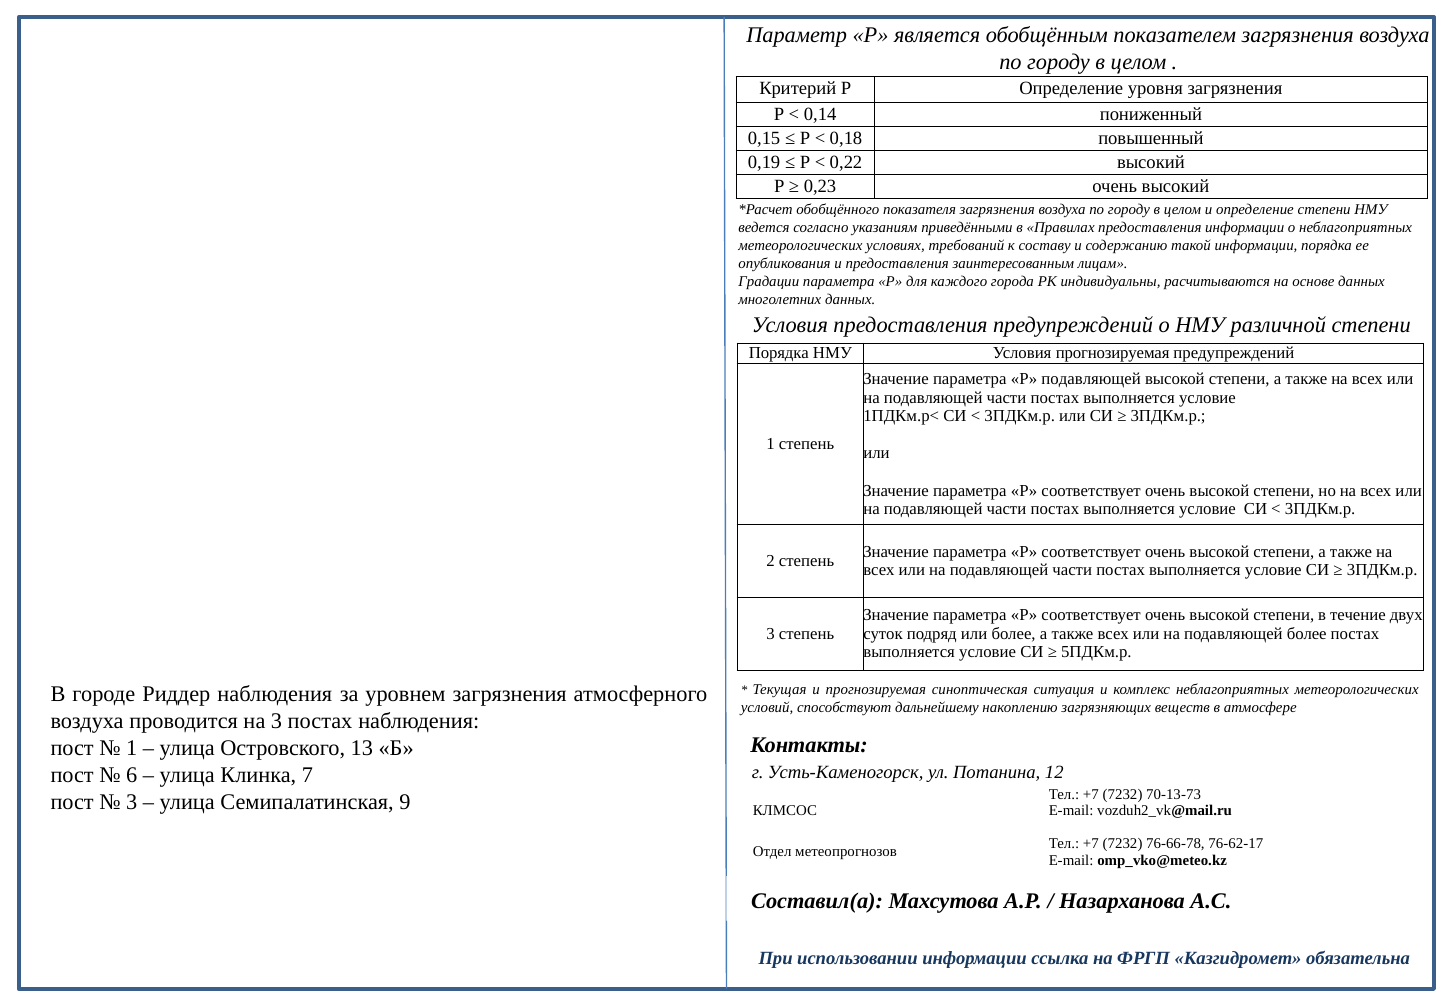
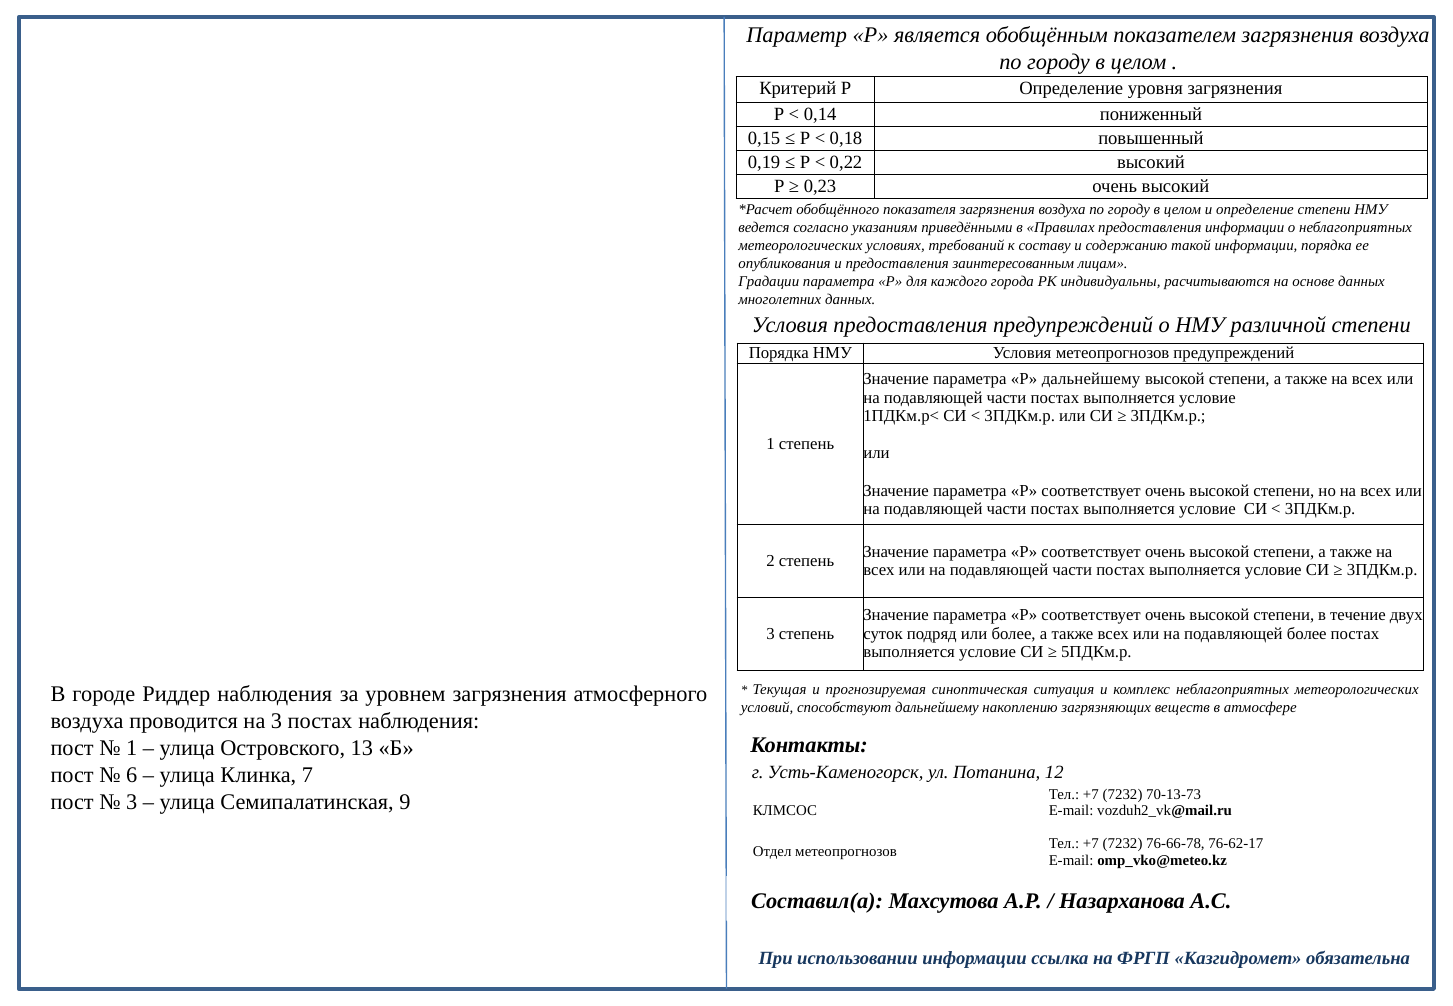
Условия прогнозируемая: прогнозируемая -> метеопрогнозов (1113, 353)
Р подавляющей: подавляющей -> дальнейшему (1091, 379)
